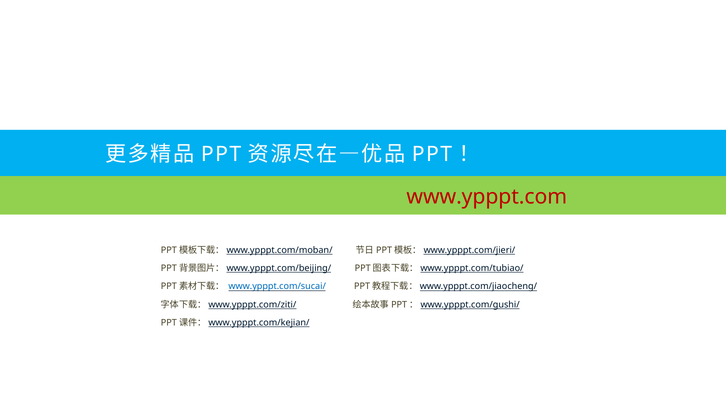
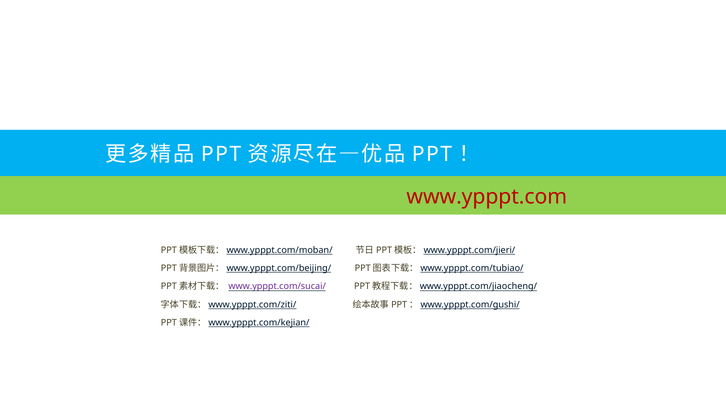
www.ypppt.com/sucai/ colour: blue -> purple (277, 287)
